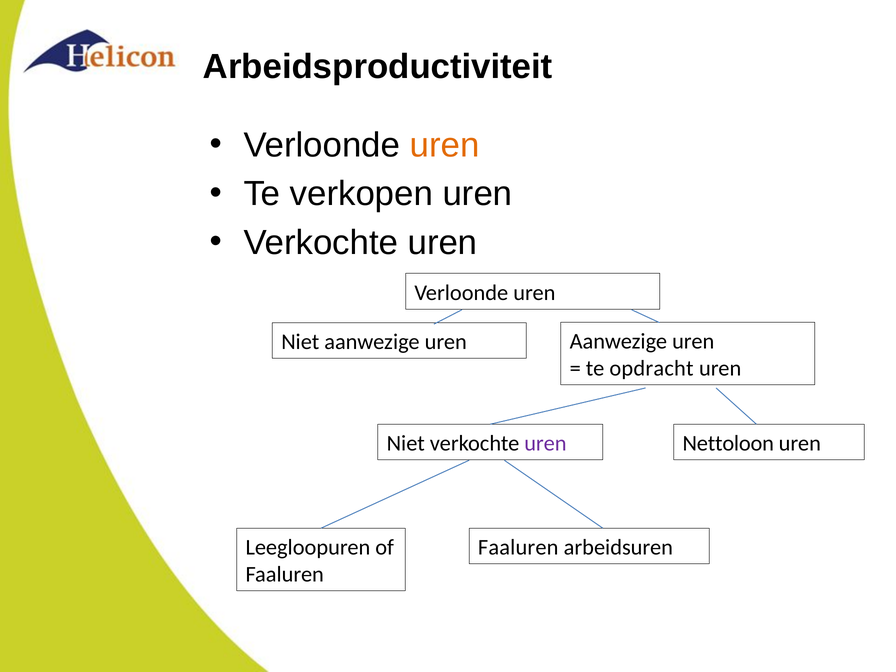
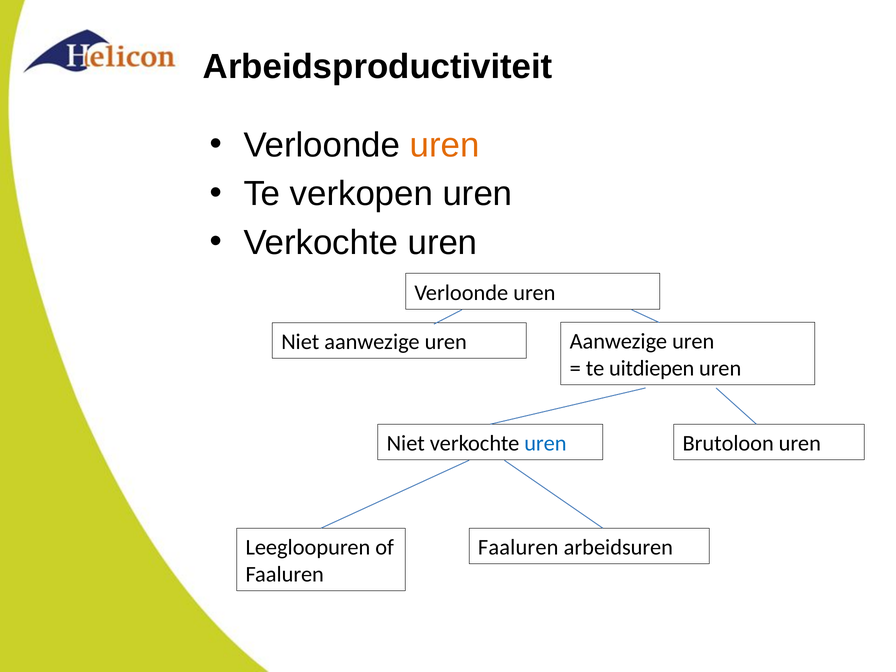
opdracht: opdracht -> uitdiepen (652, 368)
uren colour: purple -> blue (545, 444)
Nettoloon: Nettoloon -> Brutoloon (728, 444)
